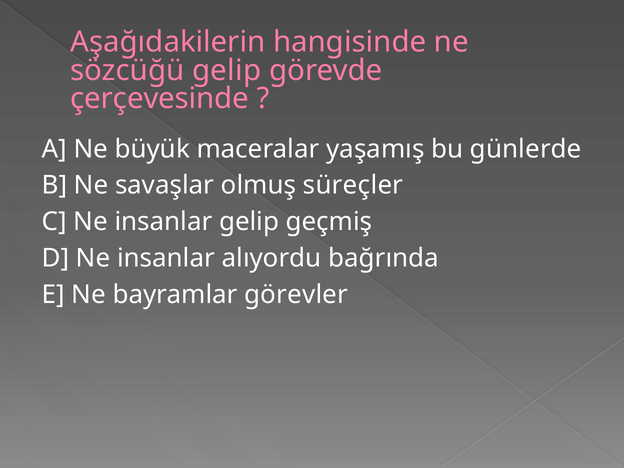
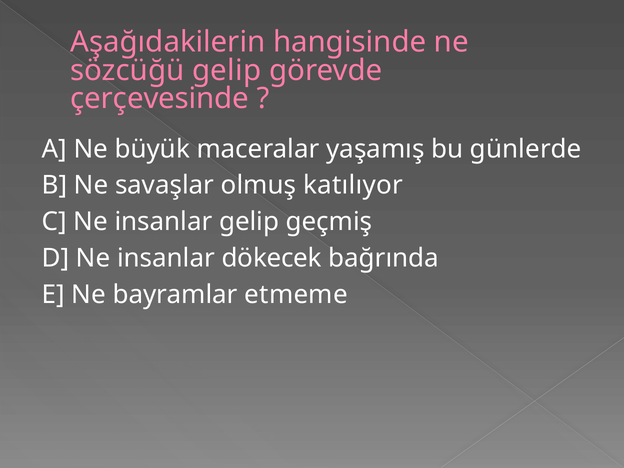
süreçler: süreçler -> katılıyor (353, 185)
alıyordu: alıyordu -> dökecek (272, 258)
görevler: görevler -> etmeme (296, 295)
